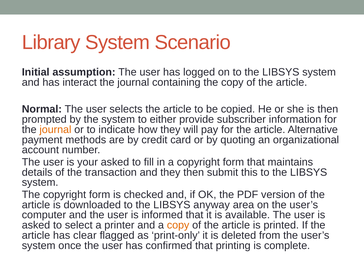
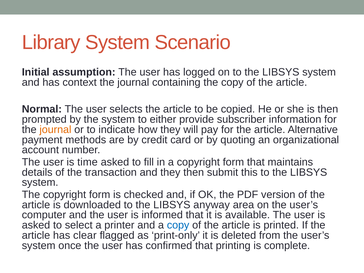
interact: interact -> context (80, 82)
your: your -> time (87, 162)
copy colour: orange -> blue (178, 225)
